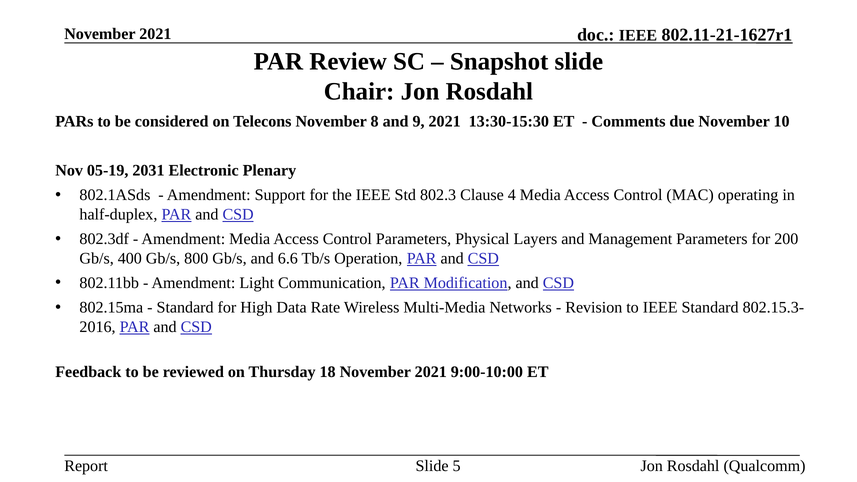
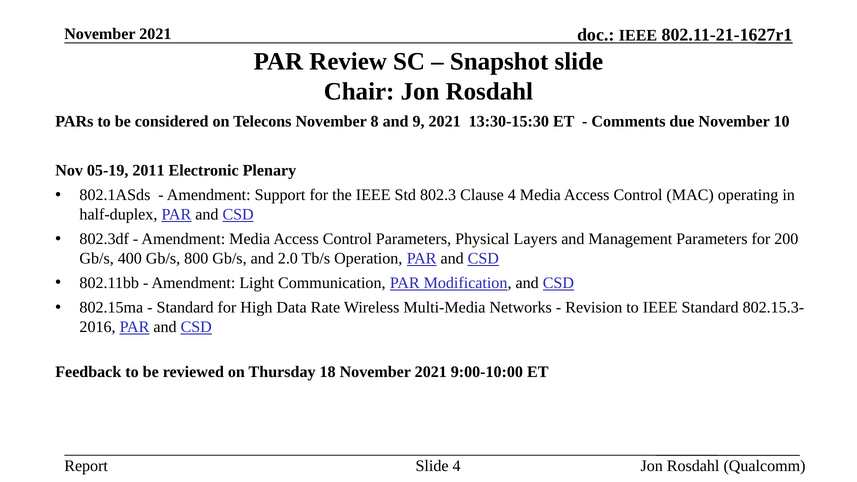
2031: 2031 -> 2011 (148, 171)
6.6: 6.6 -> 2.0 (288, 258)
Slide 5: 5 -> 4 (457, 466)
